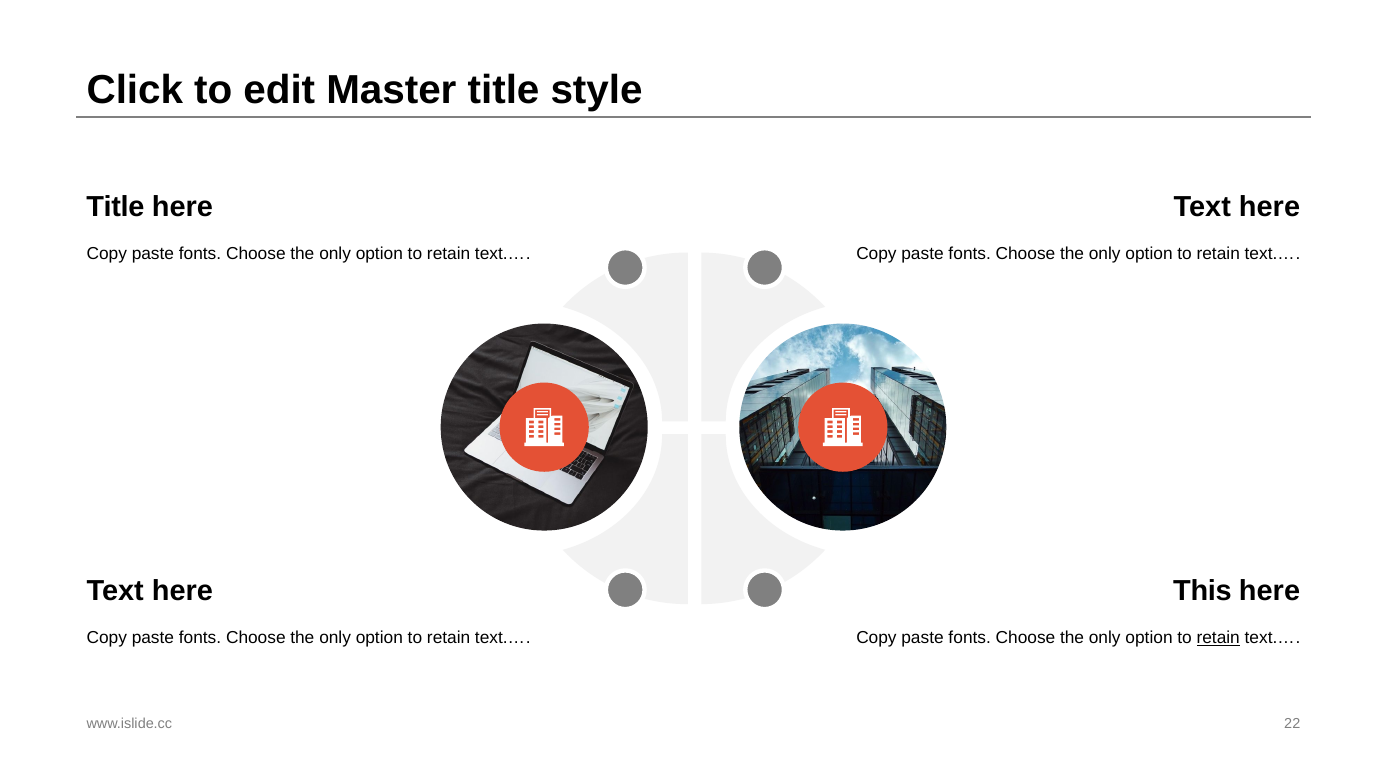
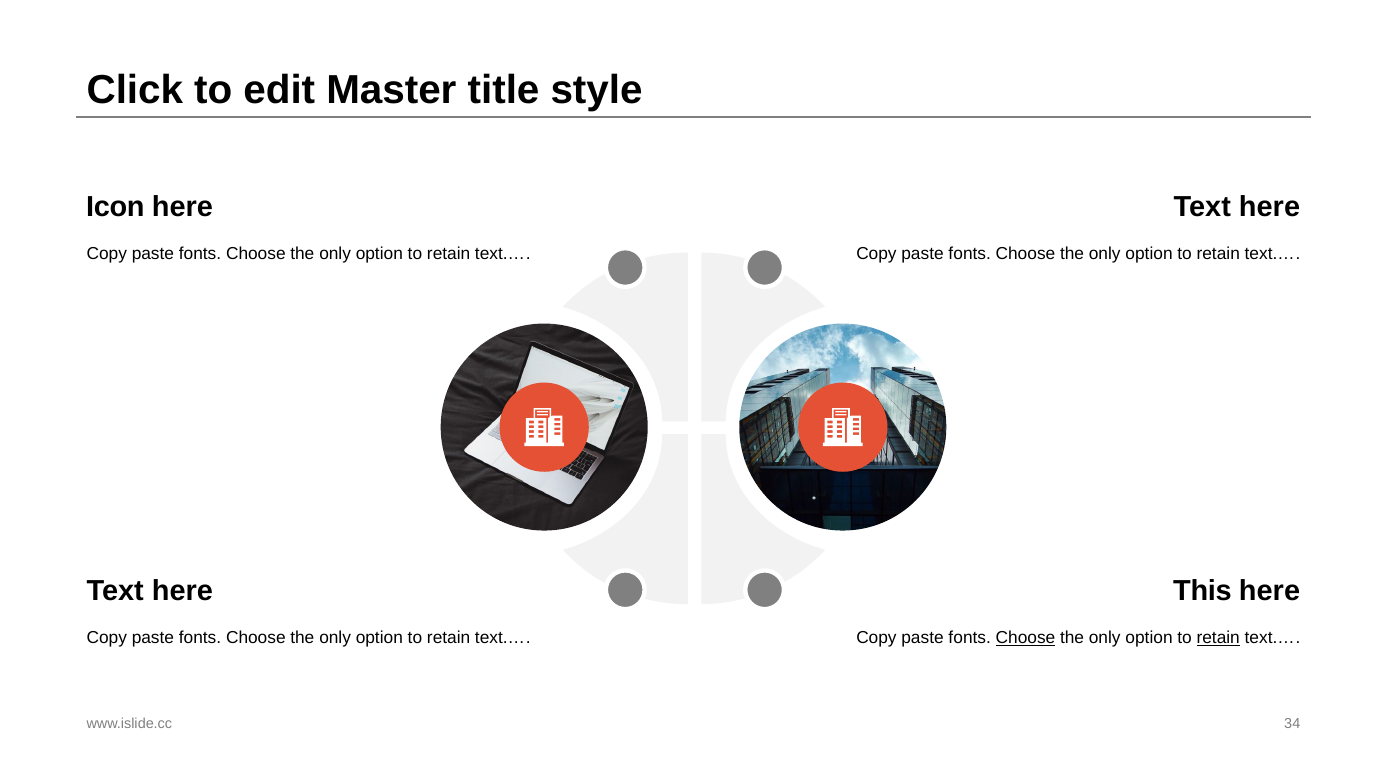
Title: Title -> Icon (115, 207)
Choose underline: none -> present (1026, 638)
22: 22 -> 34 (1292, 724)
